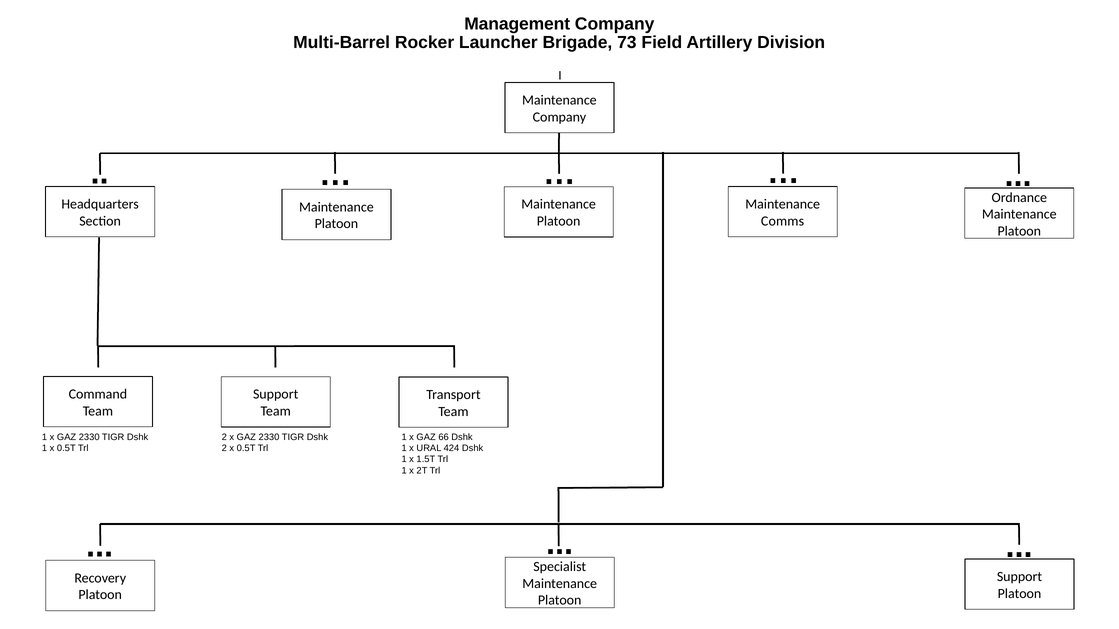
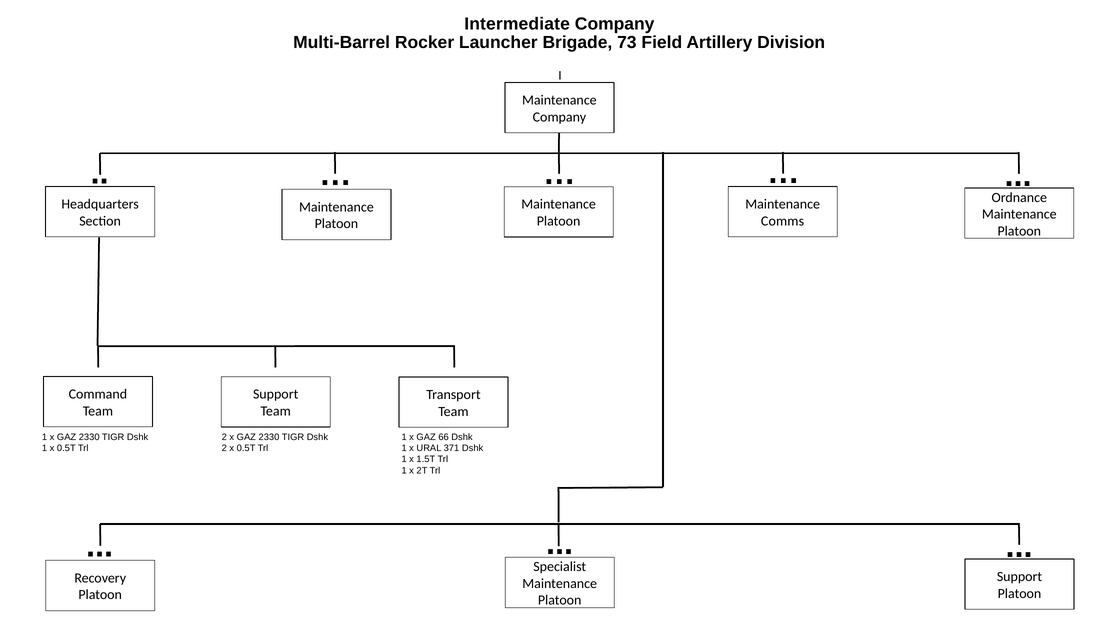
Management: Management -> Intermediate (517, 24)
424: 424 -> 371 (451, 449)
